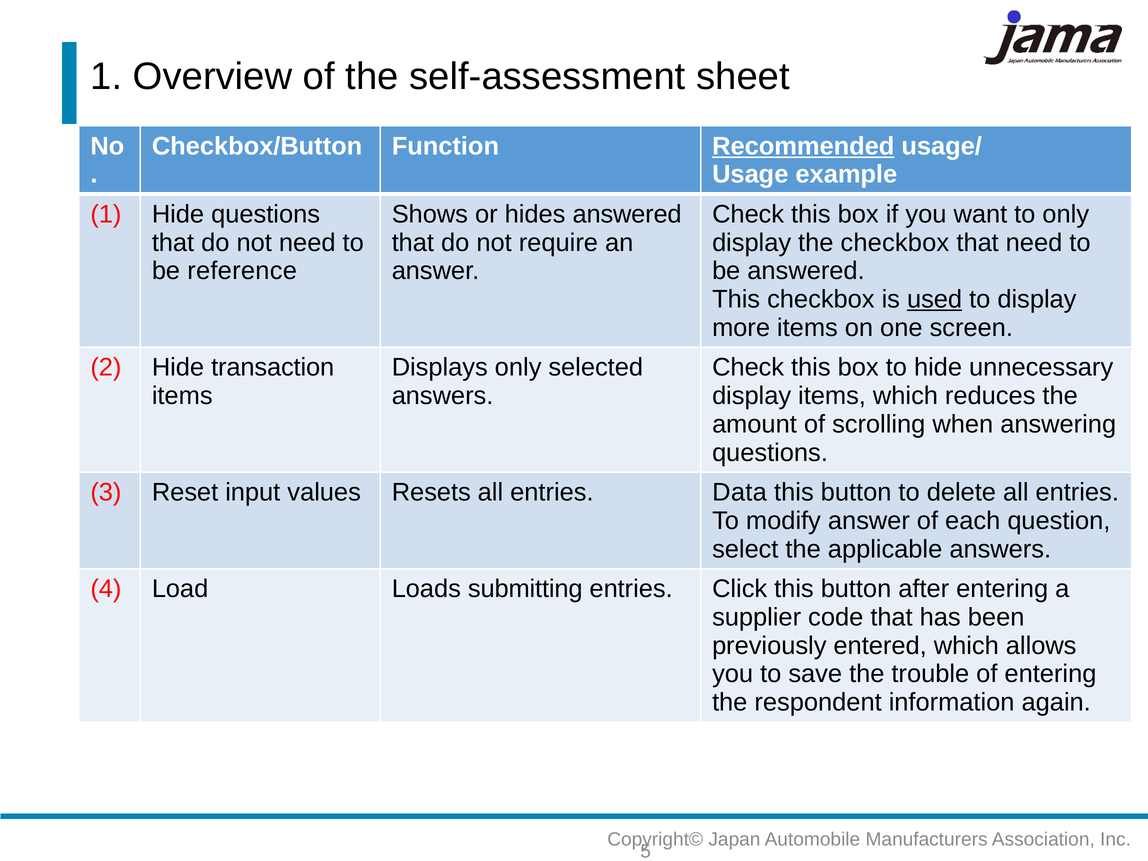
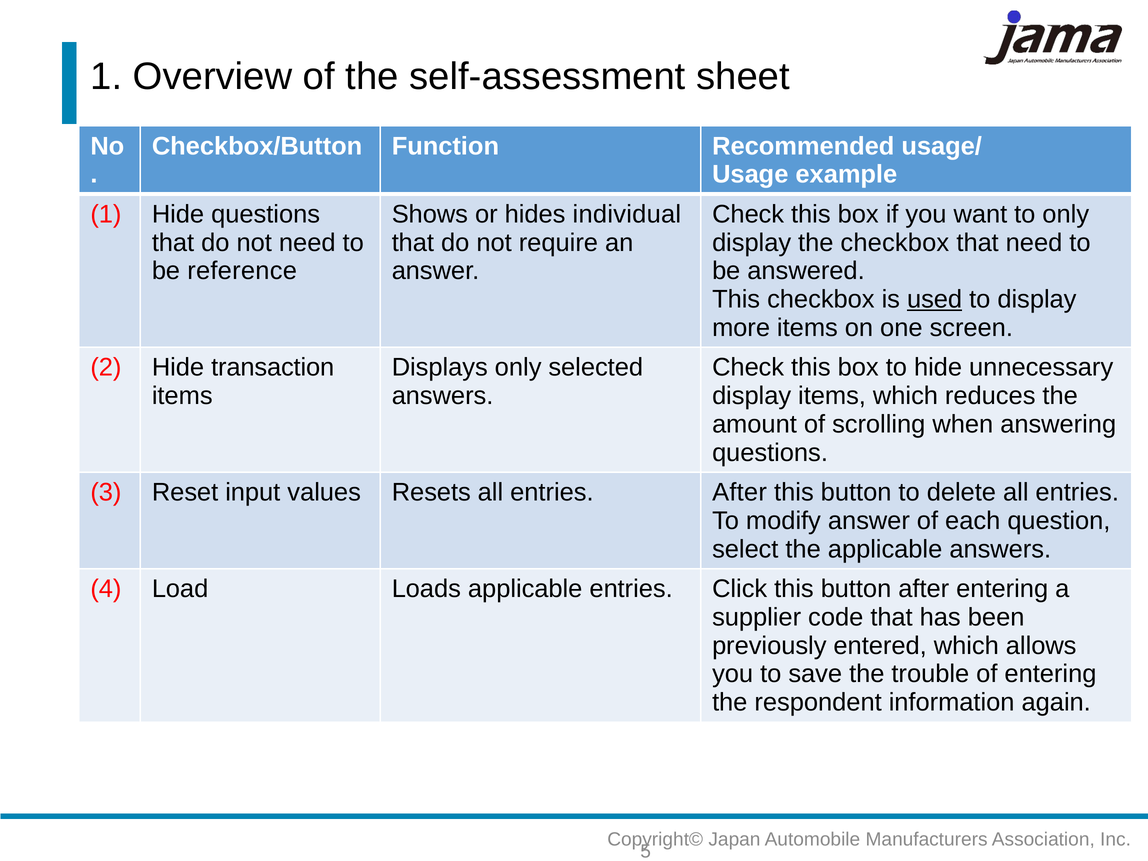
Recommended underline: present -> none (803, 146)
hides answered: answered -> individual (627, 214)
entries Data: Data -> After (740, 492)
Loads submitting: submitting -> applicable (525, 589)
